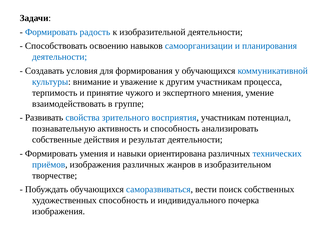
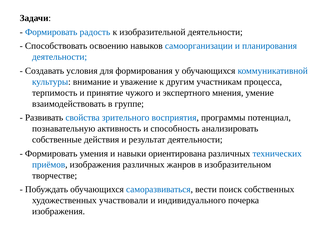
восприятия участникам: участникам -> программы (223, 118)
художественных способность: способность -> участвовали (124, 200)
